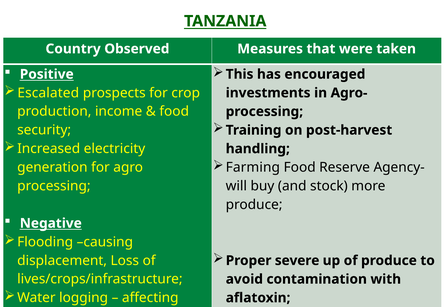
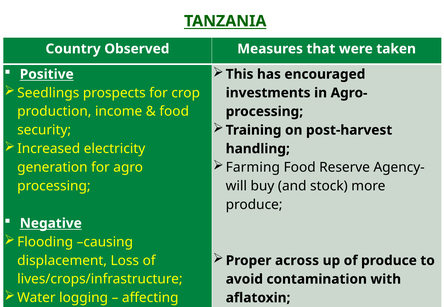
Escalated: Escalated -> Seedlings (48, 93)
severe: severe -> across (297, 261)
